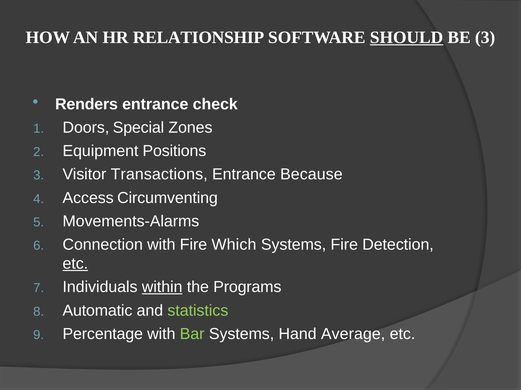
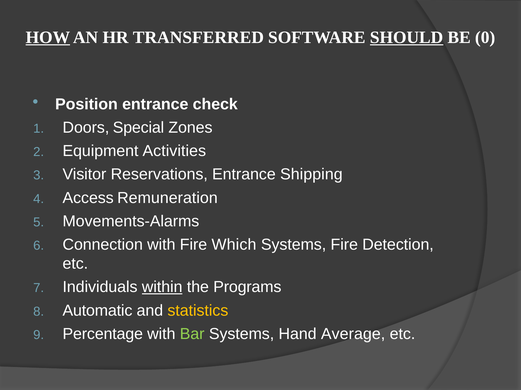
HOW underline: none -> present (48, 38)
RELATIONSHIP: RELATIONSHIP -> TRANSFERRED (198, 38)
BE 3: 3 -> 0 (485, 38)
Renders: Renders -> Position (86, 104)
Positions: Positions -> Activities (174, 151)
Transactions: Transactions -> Reservations (159, 175)
Because: Because -> Shipping (311, 175)
Circumventing: Circumventing -> Remuneration (167, 198)
etc underline: present -> none (75, 264)
statistics colour: light green -> yellow (198, 311)
